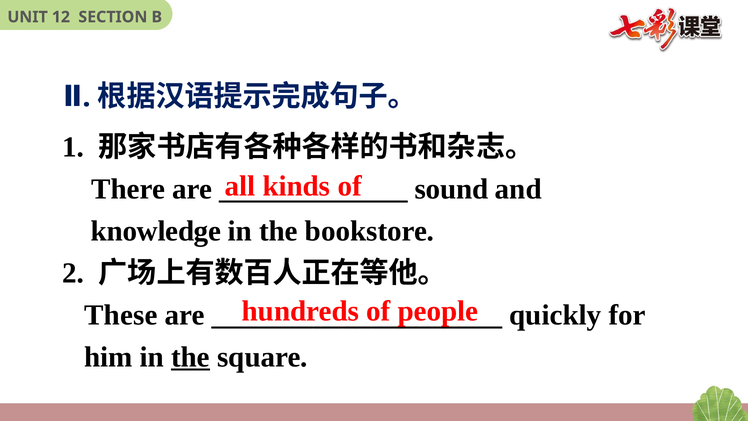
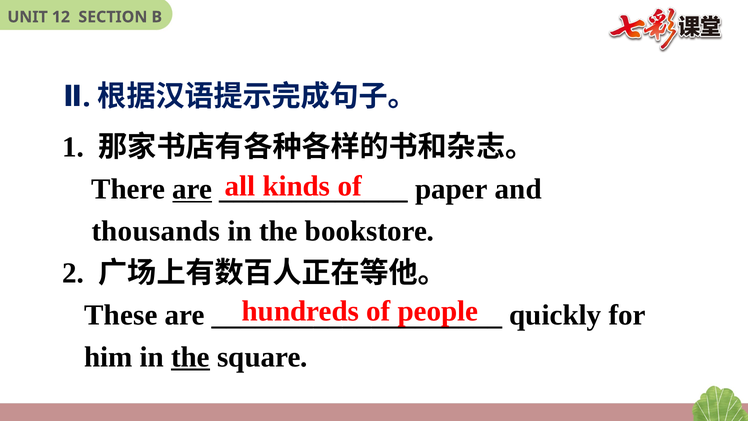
are underline: none -> present (192, 189)
sound: sound -> paper (451, 189)
knowledge: knowledge -> thousands (156, 231)
